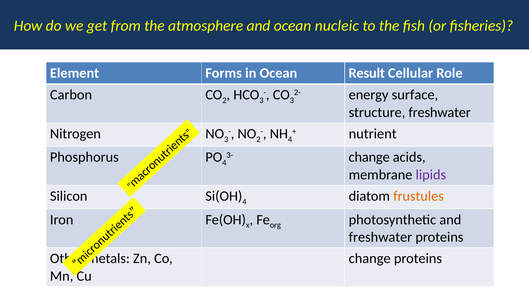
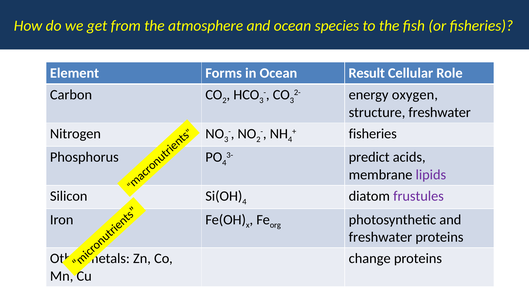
nucleic: nucleic -> species (337, 26)
surface: surface -> oxygen (415, 95)
nutrient: nutrient -> fisheries (373, 134)
change: change -> predict (369, 158)
frustules colour: orange -> purple (418, 197)
